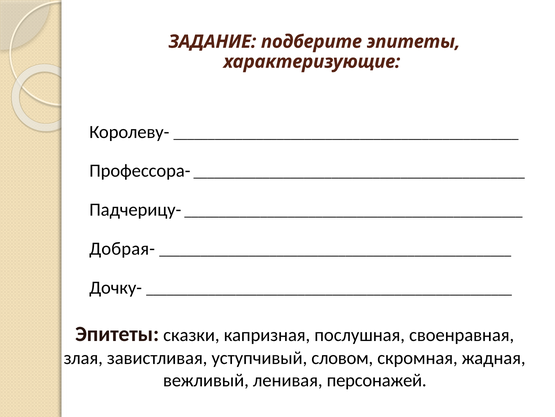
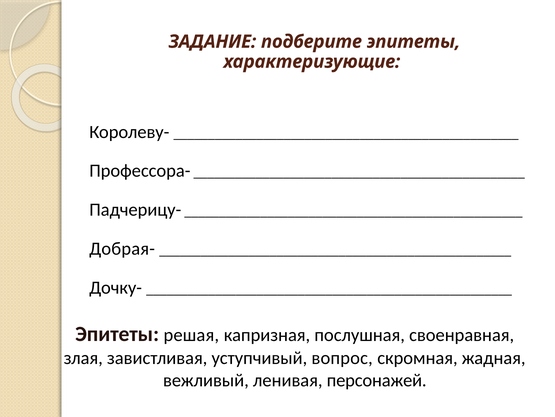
сказки: сказки -> решая (191, 335)
словом: словом -> вопрос (342, 357)
